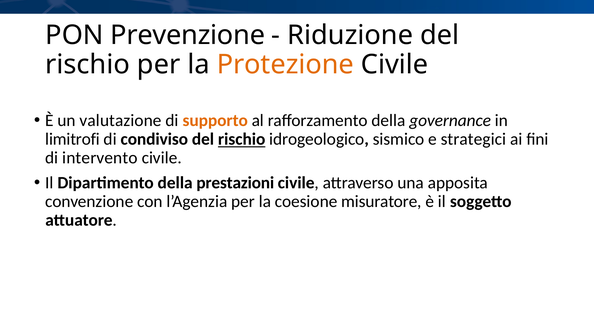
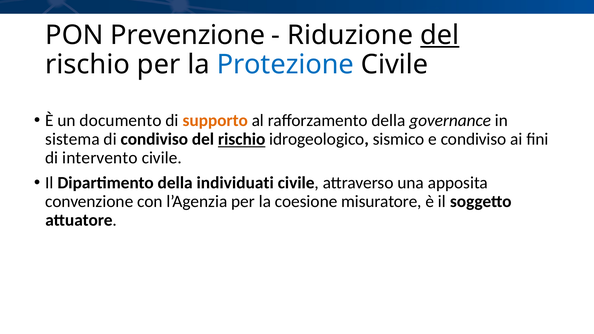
del underline: none -> present (440, 35)
Protezione colour: orange -> blue (285, 65)
valutazione: valutazione -> documento (121, 121)
limitrofi: limitrofi -> sistema (72, 139)
e strategici: strategici -> condiviso (474, 139)
prestazioni: prestazioni -> individuati (235, 183)
